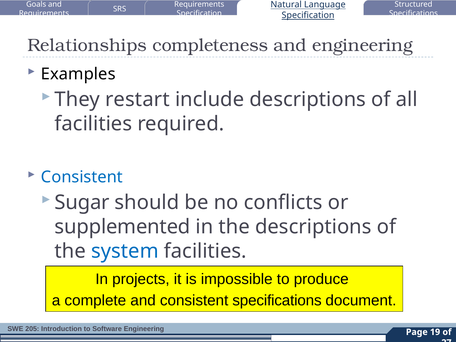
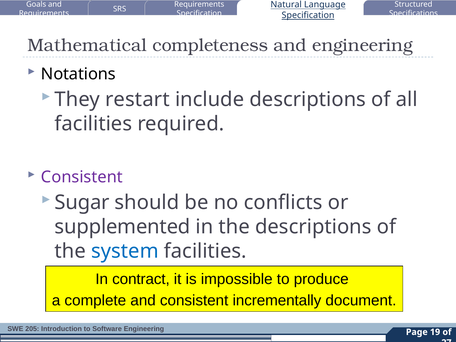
Relationships: Relationships -> Mathematical (87, 45)
Examples: Examples -> Notations (78, 74)
Consistent colour: blue -> purple (82, 177)
projects: projects -> contract (141, 279)
consistent specifications: specifications -> incrementally (277, 300)
